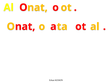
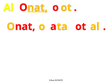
nat underline: none -> present (37, 7)
